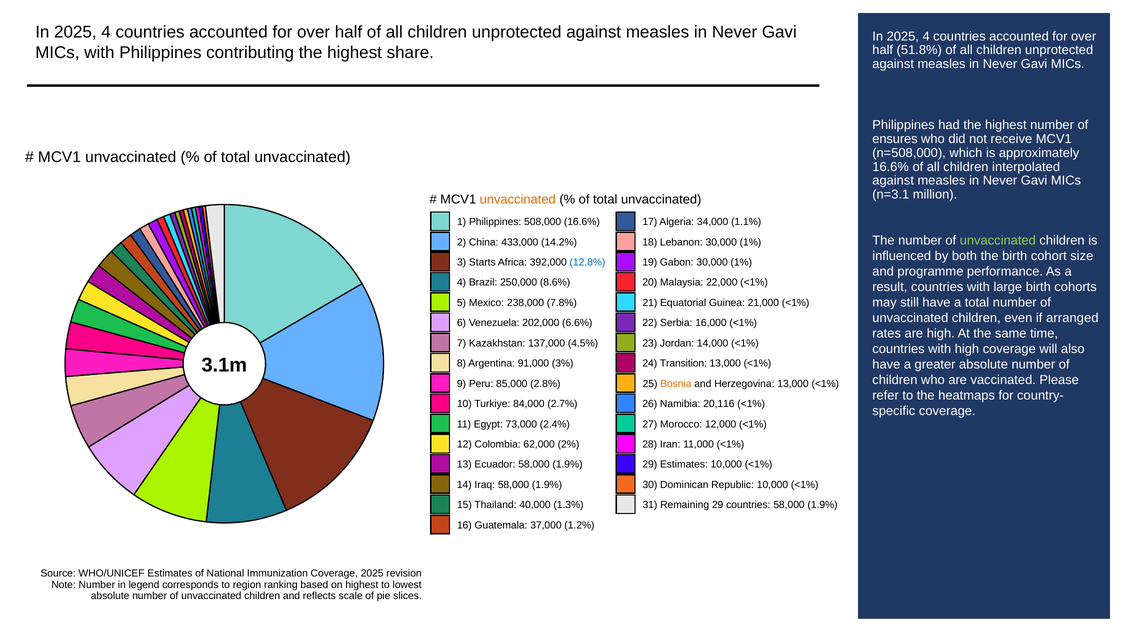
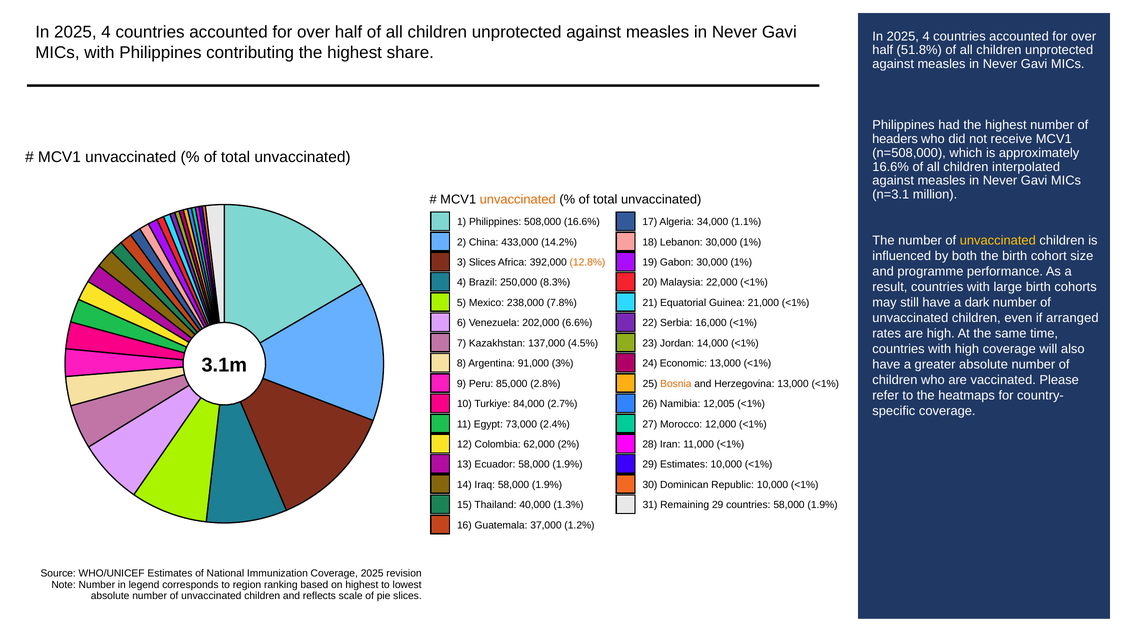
ensures: ensures -> headers (895, 139)
unvaccinated colour: light green -> yellow (998, 241)
3 Starts: Starts -> Slices (482, 262)
12.8% colour: blue -> orange (587, 262)
8.6%: 8.6% -> 8.3% (555, 283)
a total: total -> dark (977, 303)
Transition: Transition -> Economic (683, 364)
20,116: 20,116 -> 12,005 (719, 404)
